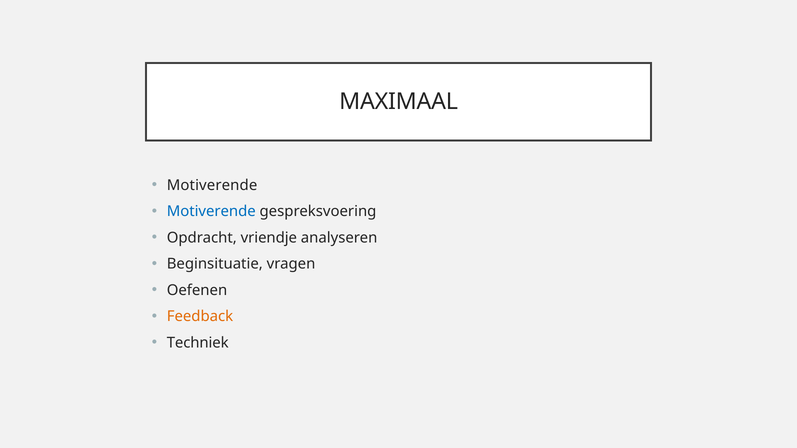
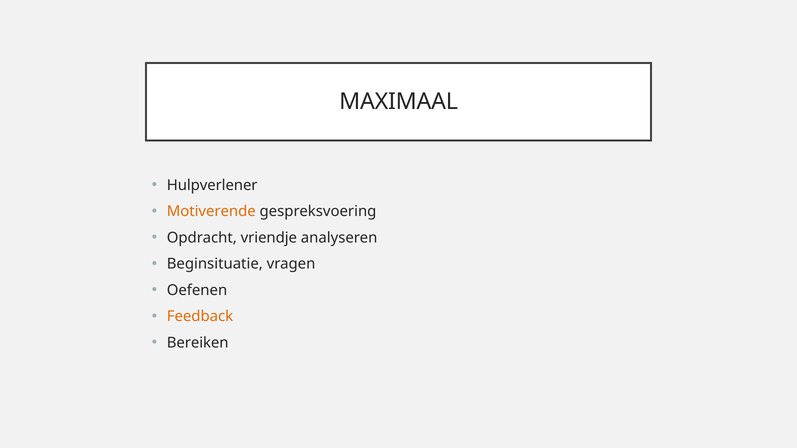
Motiverende: Motiverende -> Hulpverlener (212, 185)
Motiverende colour: blue -> orange (211, 212)
Techniek: Techniek -> Bereiken (198, 343)
